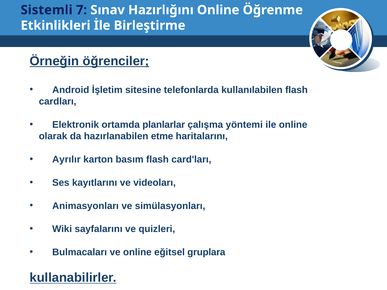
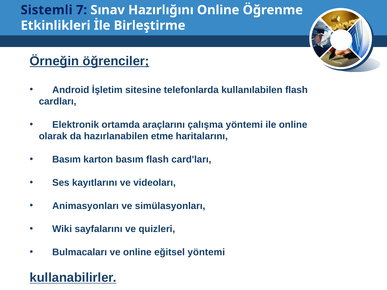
planlarlar: planlarlar -> araçlarını (164, 125)
Ayrılır: Ayrılır -> Basım (67, 160)
eğitsel gruplara: gruplara -> yöntemi (206, 252)
